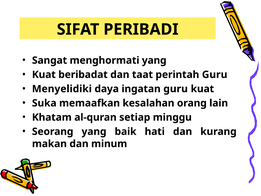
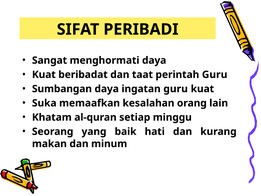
menghormati yang: yang -> daya (154, 60)
Menyelidiki: Menyelidiki -> Sumbangan (62, 89)
